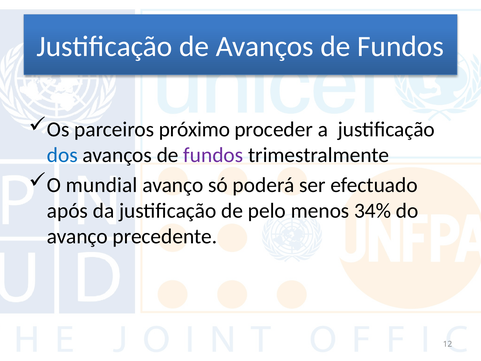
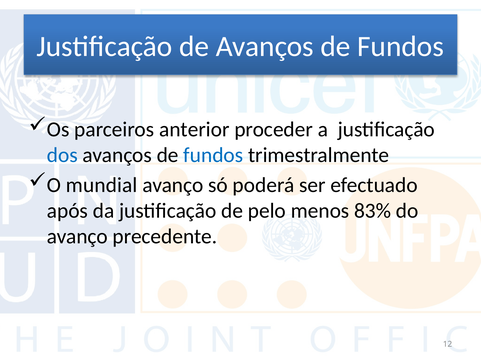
próximo: próximo -> anterior (194, 129)
fundos colour: purple -> blue (213, 155)
34%: 34% -> 83% (373, 211)
